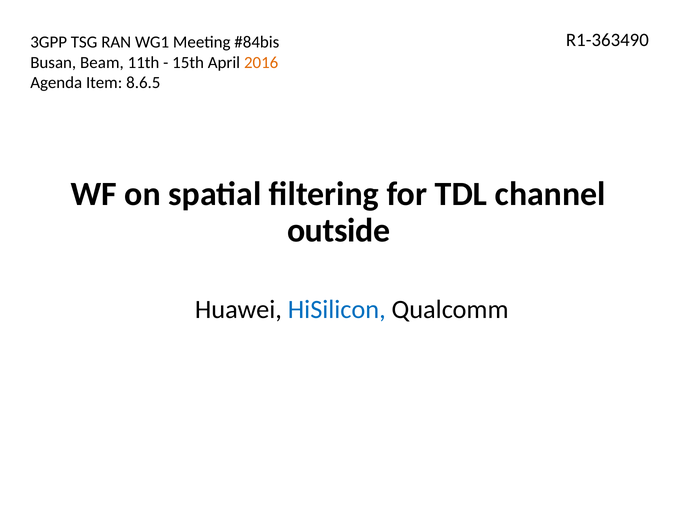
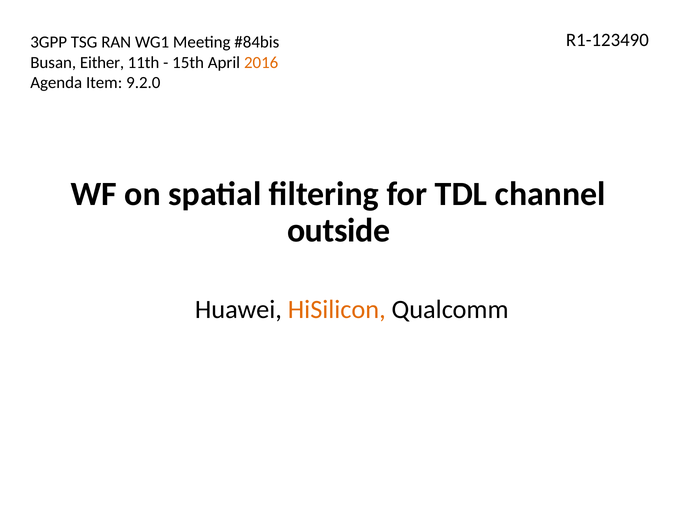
R1-363490: R1-363490 -> R1-123490 (607, 40)
Beam: Beam -> Either (102, 62)
8.6.5: 8.6.5 -> 9.2.0 (143, 83)
HiSilicon colour: blue -> orange (337, 309)
